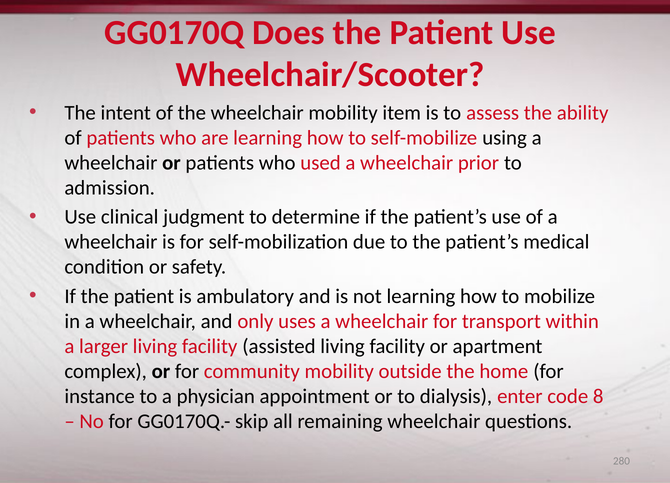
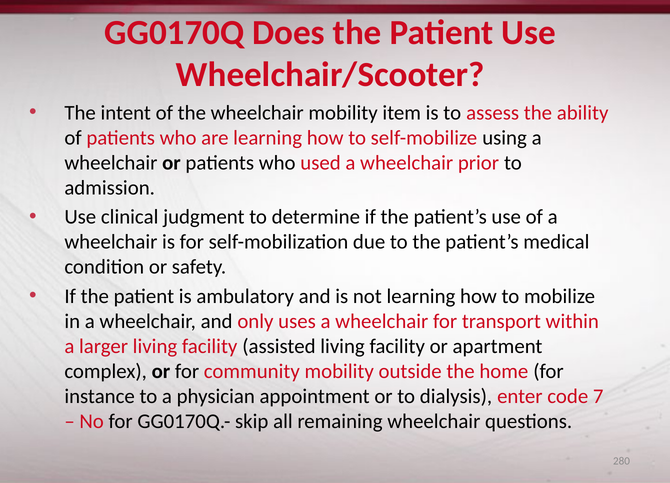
8: 8 -> 7 (598, 396)
